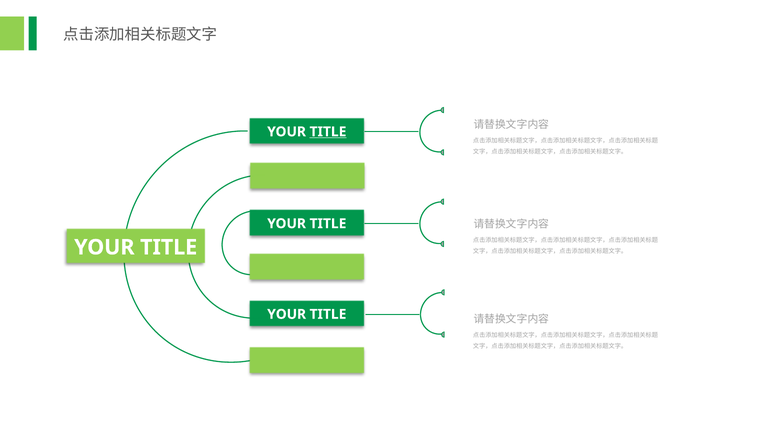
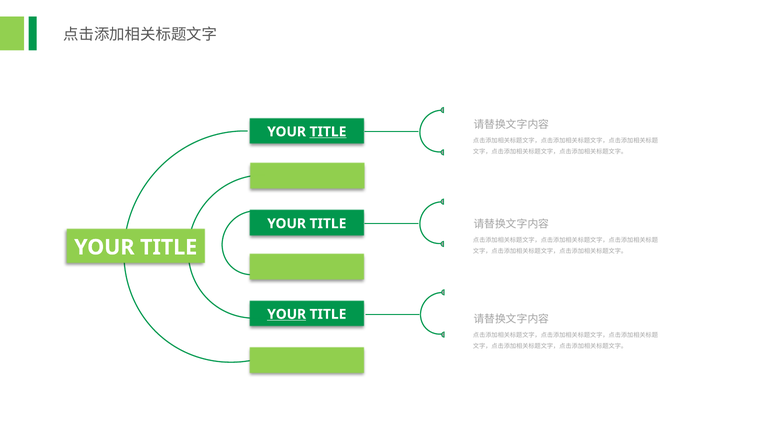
YOUR underline: none -> present (287, 314)
